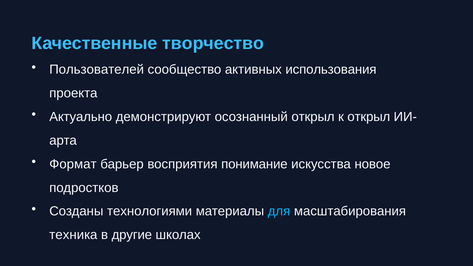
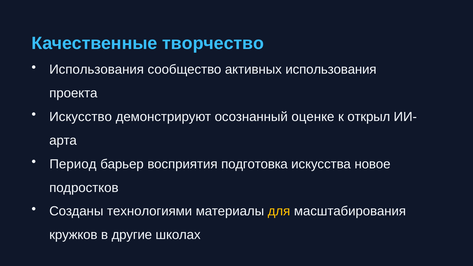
Пользователей: Пользователей -> Использования (97, 69)
Актуально: Актуально -> Искусство (81, 117)
осознанный открыл: открыл -> оценке (313, 117)
Формат: Формат -> Период (73, 164)
понимание: понимание -> подготовка (254, 164)
для colour: light blue -> yellow (279, 211)
техника: техника -> кружков (73, 235)
